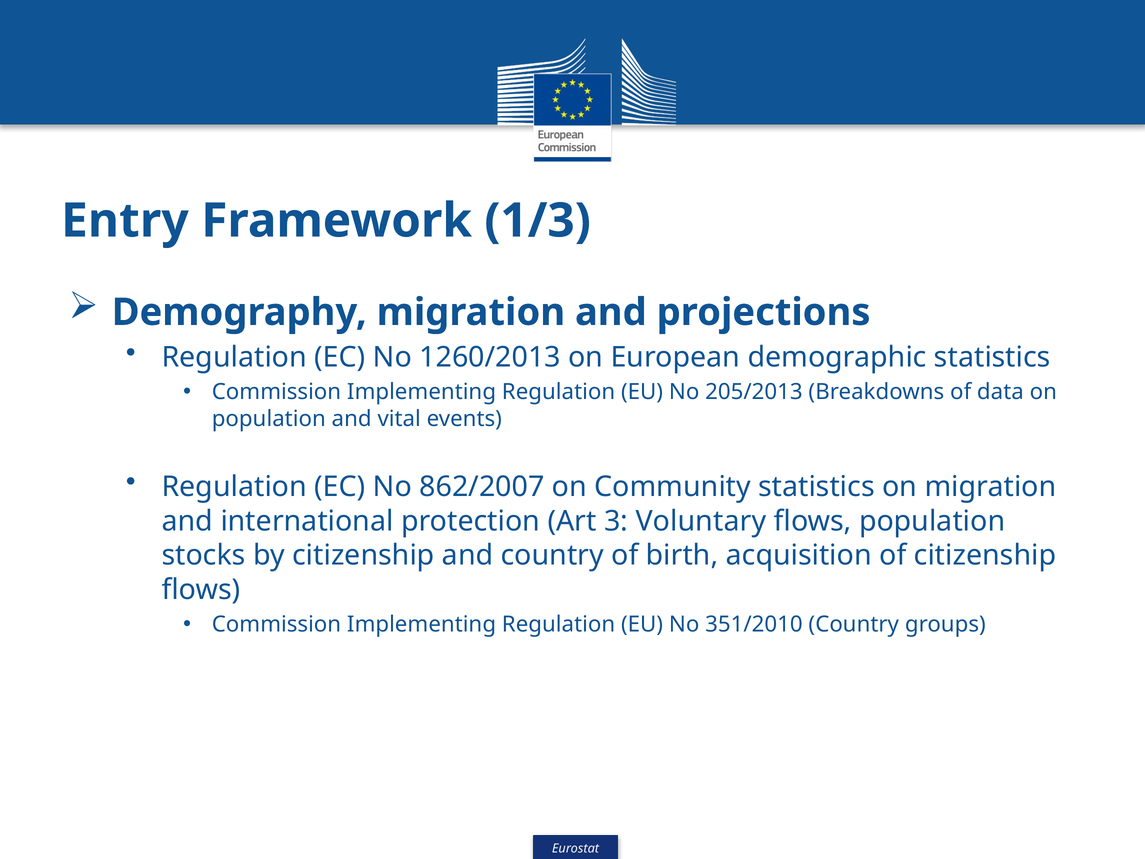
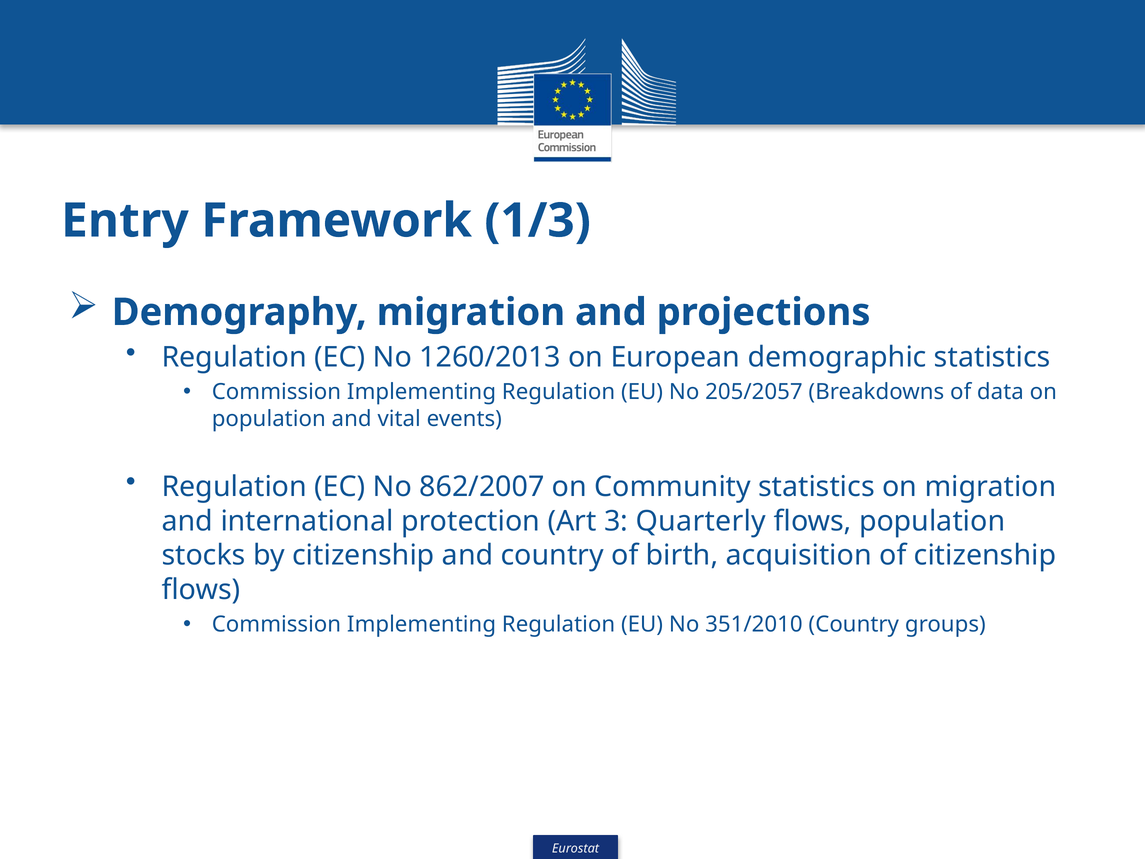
205/2013: 205/2013 -> 205/2057 (754, 392)
Voluntary: Voluntary -> Quarterly (701, 521)
